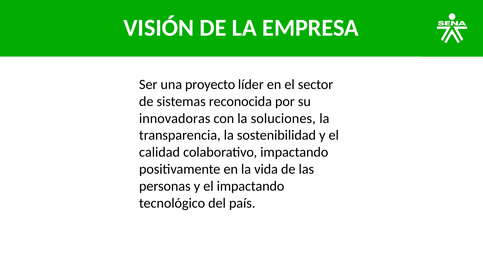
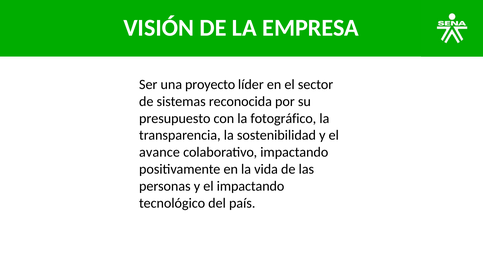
innovadoras: innovadoras -> presupuesto (175, 118)
soluciones: soluciones -> fotográfico (283, 118)
calidad: calidad -> avance (159, 152)
